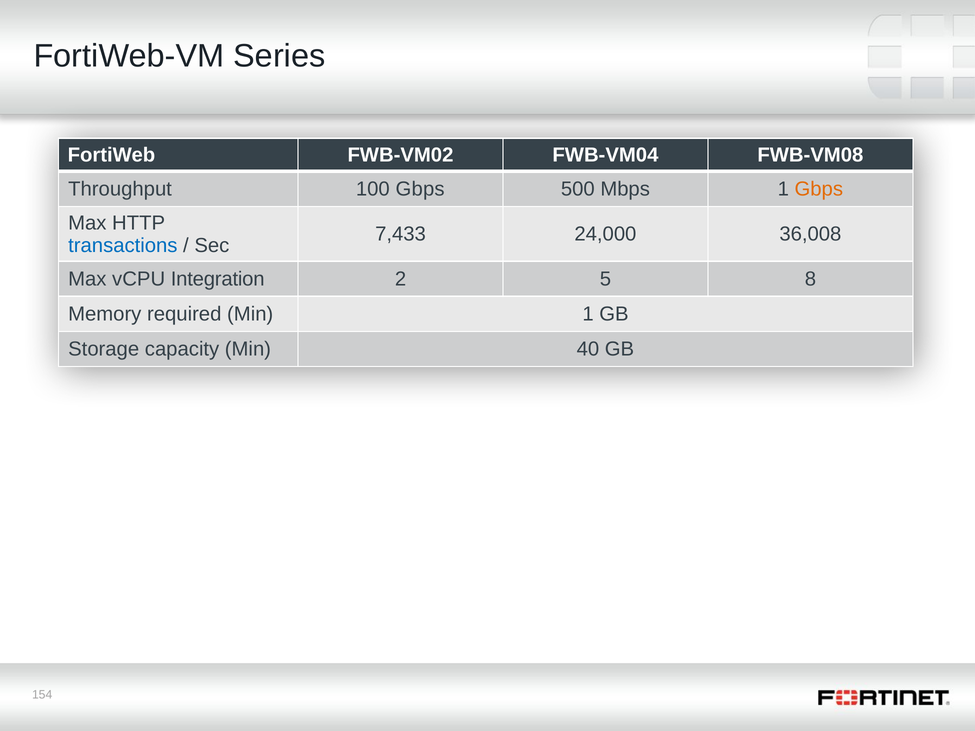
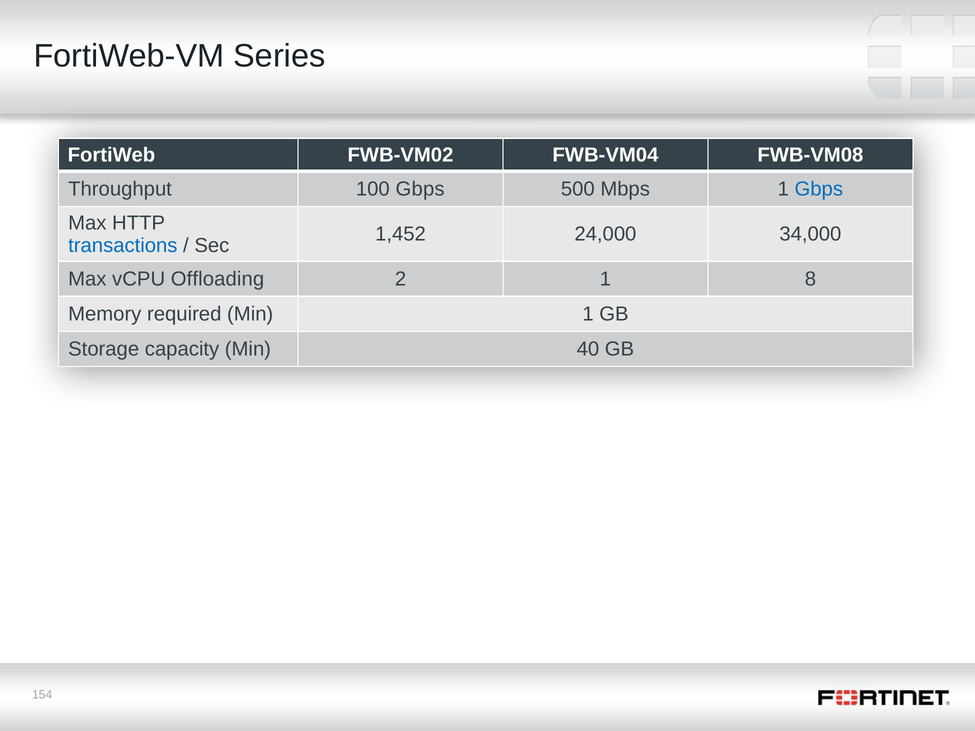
Gbps colour: orange -> blue (819, 189)
7,433: 7,433 -> 1,452 (401, 234)
36,008: 36,008 -> 34,000 (810, 234)
Integration: Integration -> Offloading (218, 279)
2 5: 5 -> 1 (606, 279)
